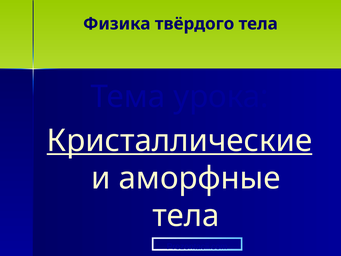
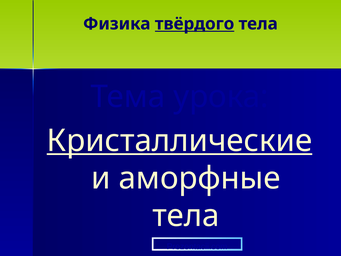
твёрдого underline: none -> present (195, 24)
